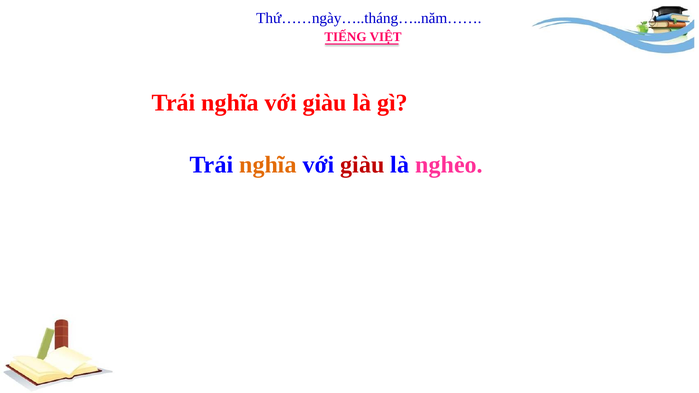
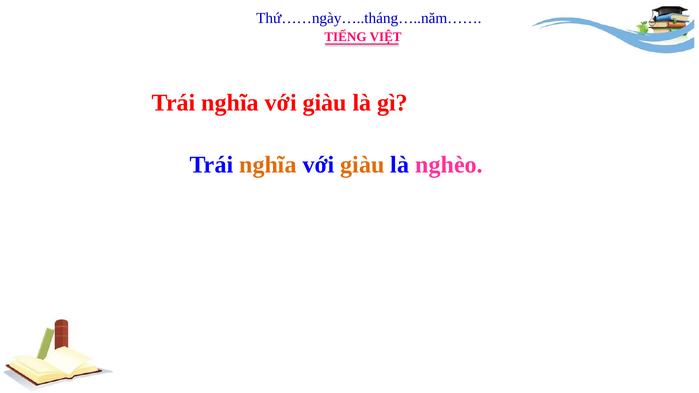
giàu colour: red -> orange (362, 165)
